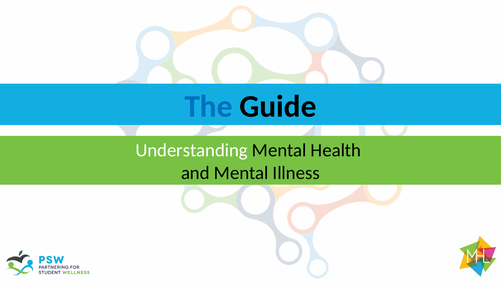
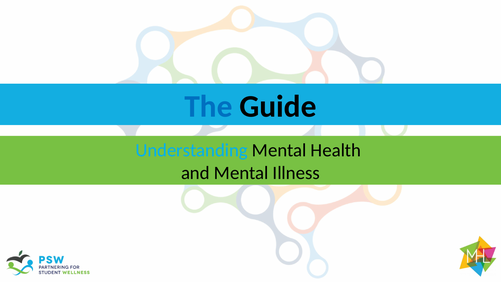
Understanding colour: white -> light blue (192, 150)
